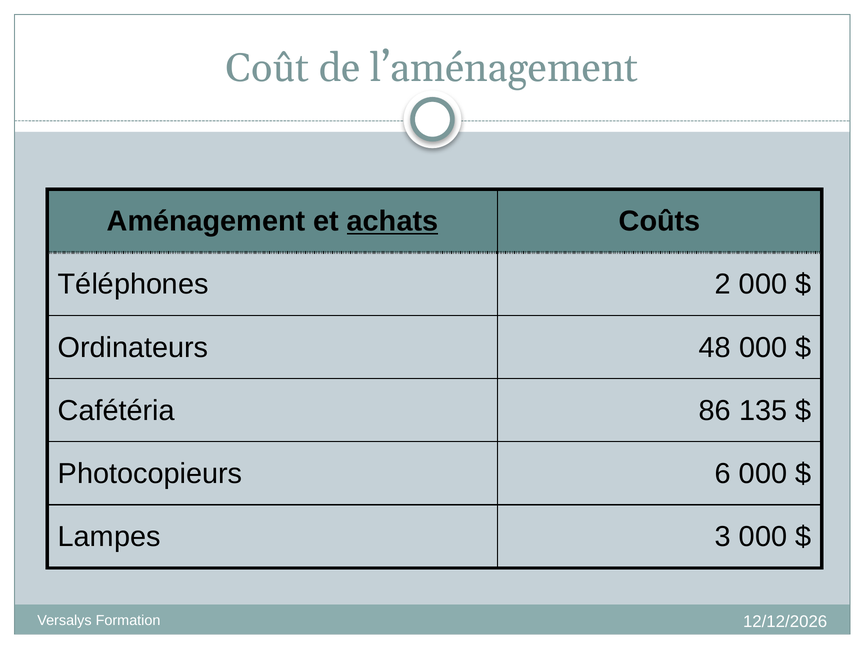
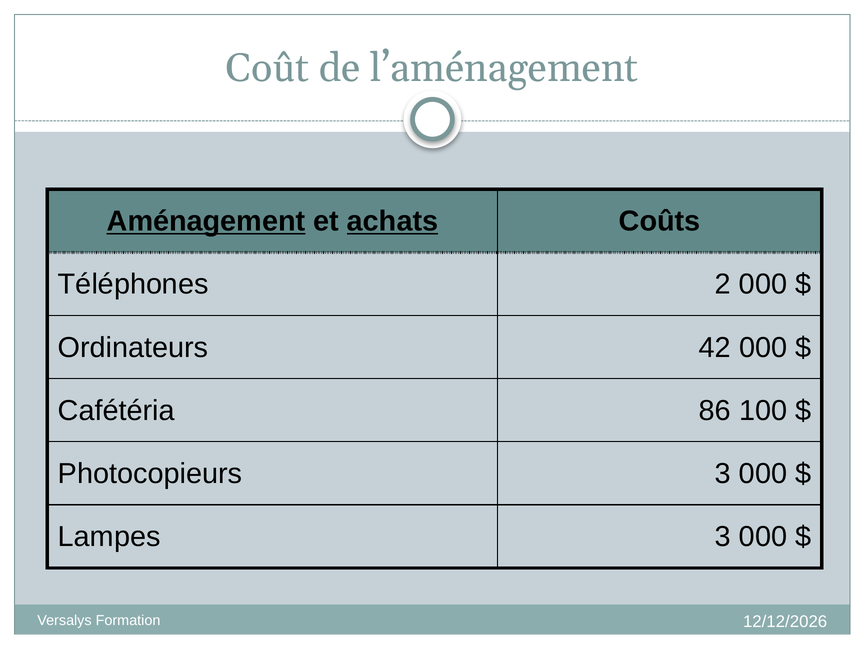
Aménagement underline: none -> present (206, 221)
48: 48 -> 42 (715, 347)
135: 135 -> 100 (763, 410)
Photocopieurs 6: 6 -> 3 (723, 474)
